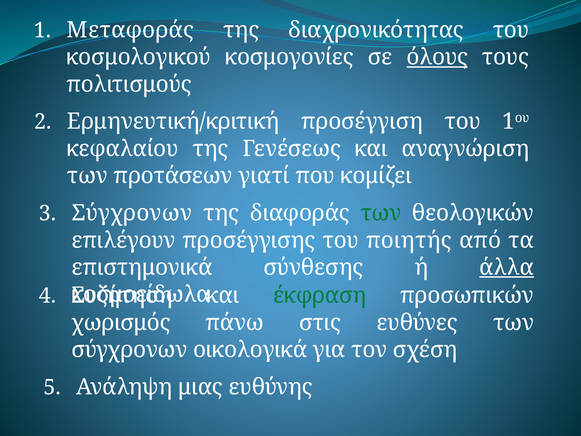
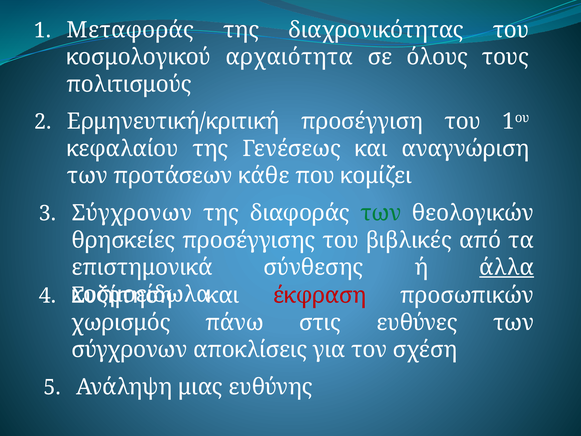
κοσμογονίες: κοσμογονίες -> αρχαιότητα (289, 57)
όλους underline: present -> none (437, 57)
γιατί: γιατί -> κάθε (264, 176)
επιλέγουν: επιλέγουν -> θρησκείες (124, 240)
ποιητής: ποιητής -> βιβλικές (409, 240)
έκφραση colour: green -> red (320, 295)
οικολογικά: οικολογικά -> αποκλίσεις (250, 350)
